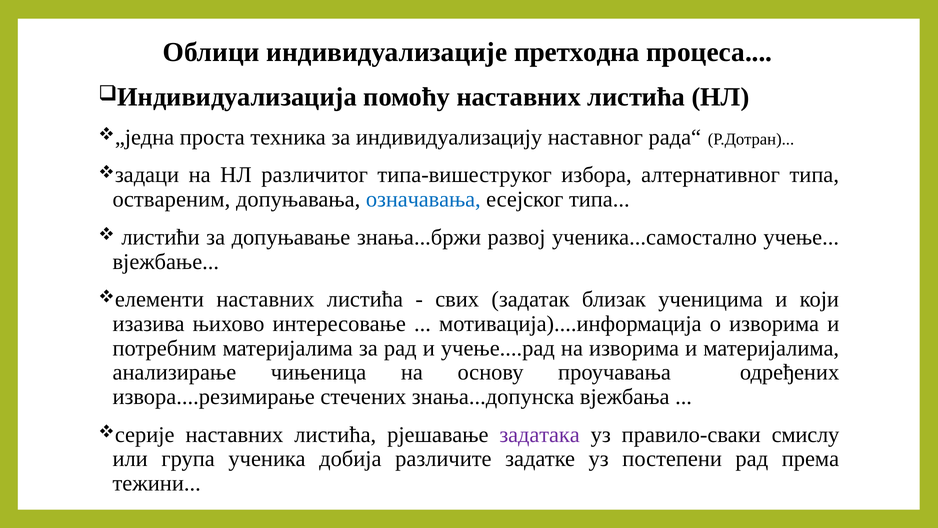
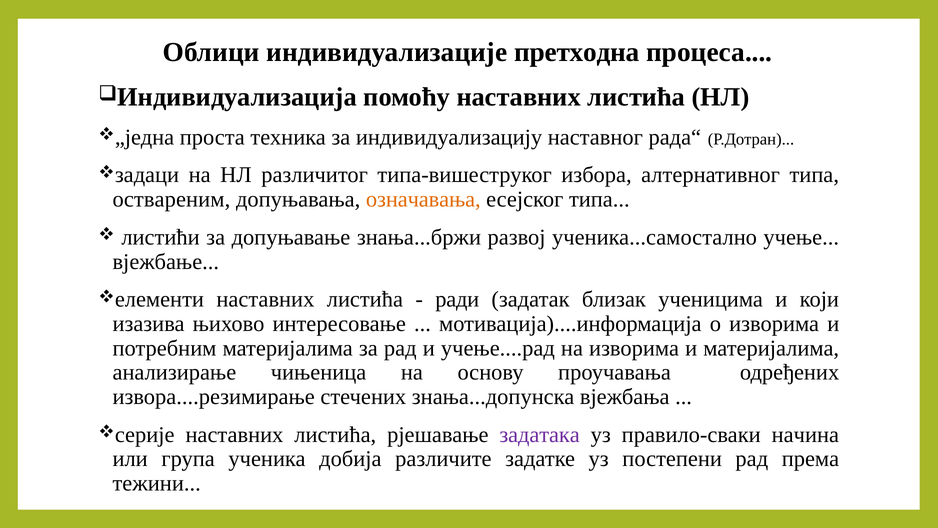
означавања colour: blue -> orange (423, 199)
свих: свих -> ради (457, 299)
смислу: смислу -> начина (805, 434)
